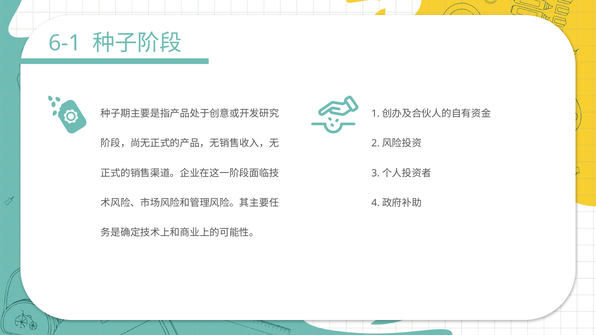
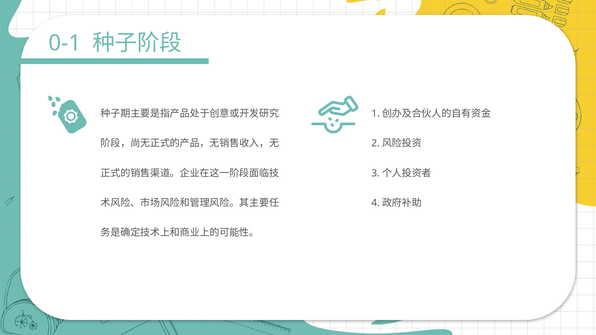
6-1: 6-1 -> 0-1 (65, 43)
